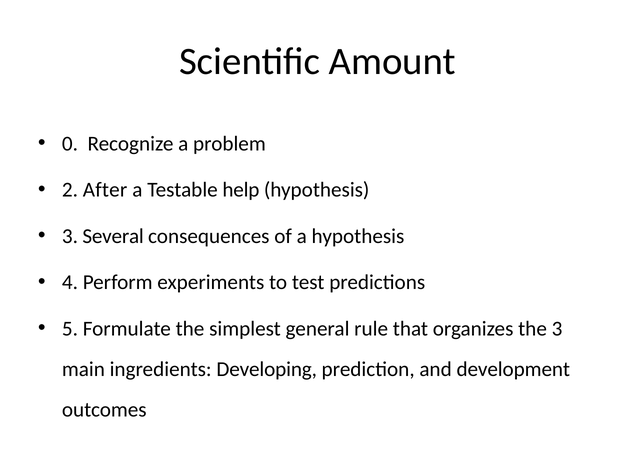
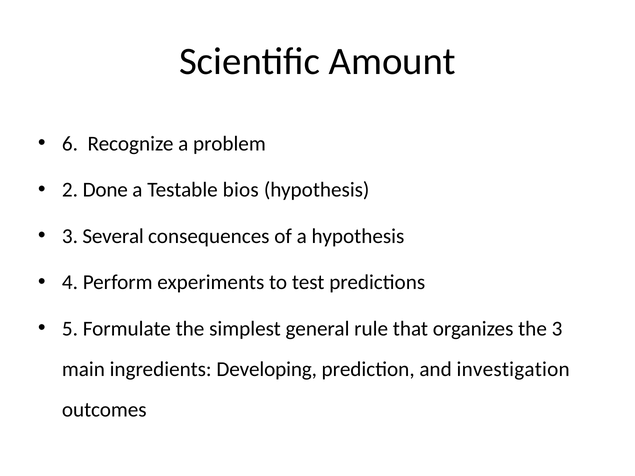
0: 0 -> 6 (70, 144)
After: After -> Done (105, 190)
help: help -> bios (241, 190)
development: development -> investigation (513, 369)
